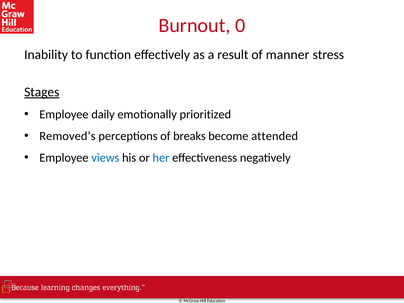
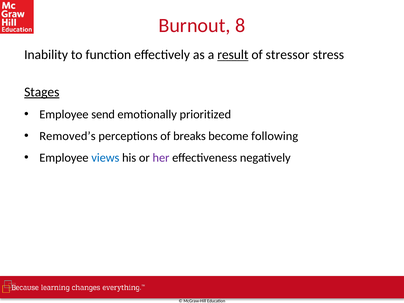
0: 0 -> 8 (240, 26)
result underline: none -> present (233, 55)
manner: manner -> stressor (288, 55)
daily: daily -> send (103, 114)
attended: attended -> following (275, 136)
her colour: blue -> purple (161, 158)
